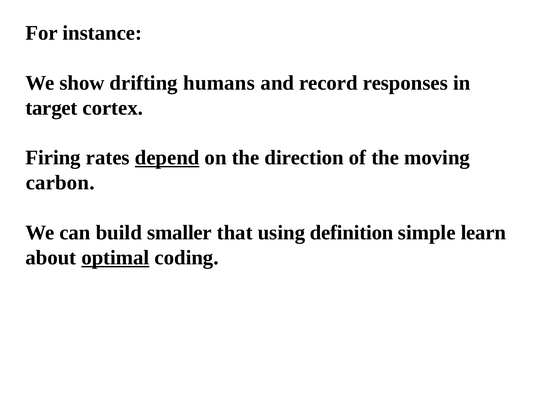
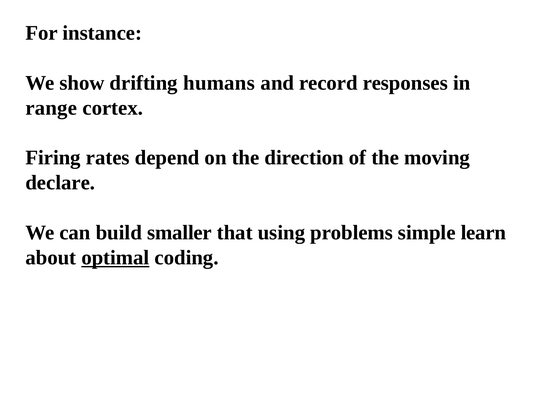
target: target -> range (51, 108)
depend underline: present -> none (167, 158)
carbon: carbon -> declare (60, 183)
definition: definition -> problems (352, 233)
